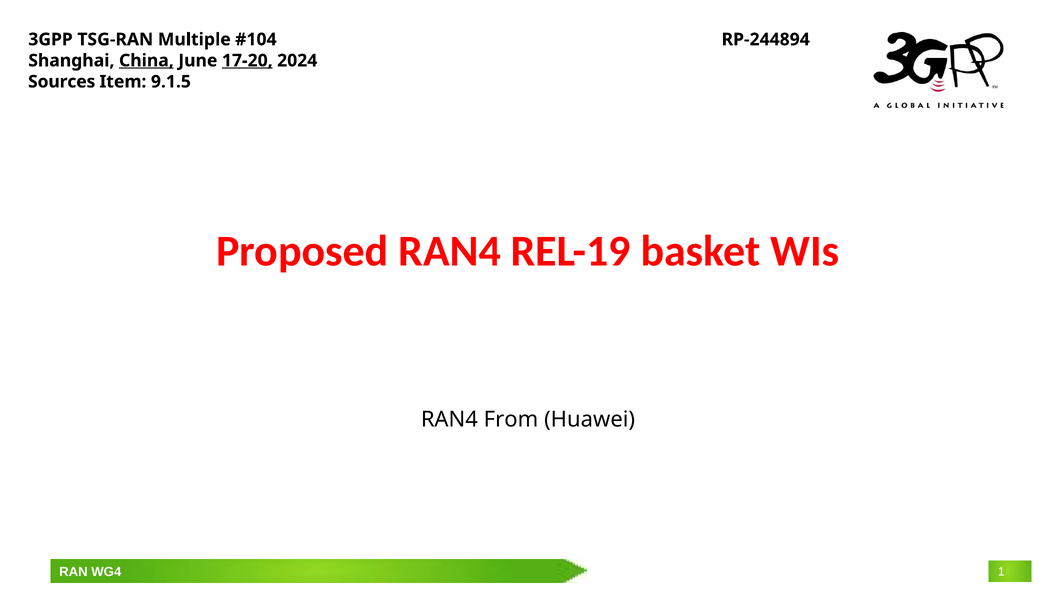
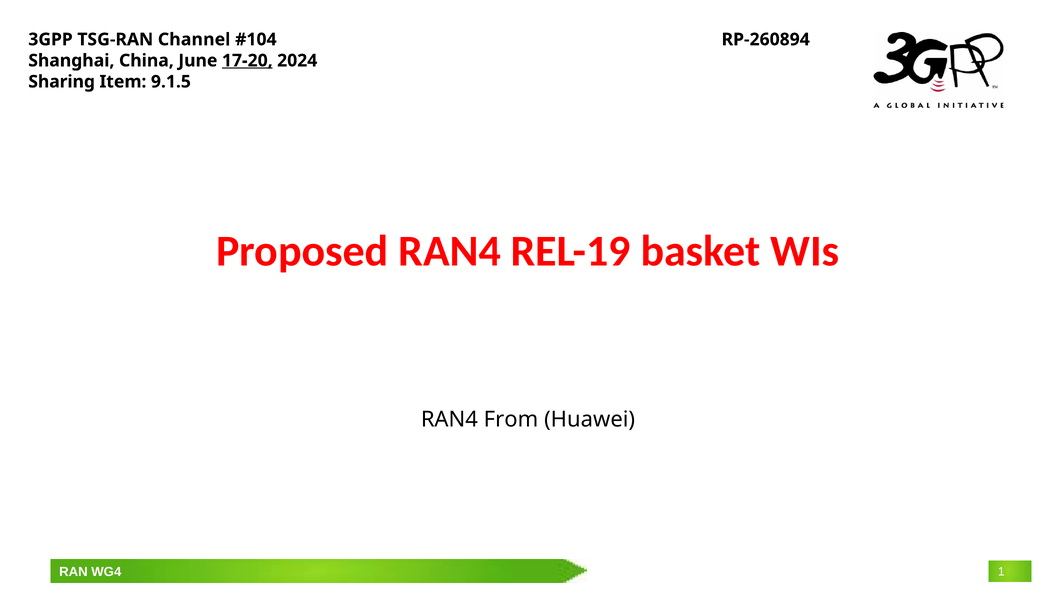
Multiple: Multiple -> Channel (194, 39)
RP-244894: RP-244894 -> RP-260894 (766, 39)
China underline: present -> none (146, 61)
Sources: Sources -> Sharing (62, 82)
